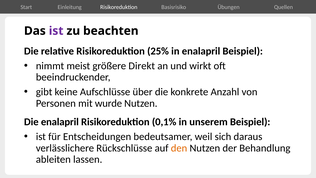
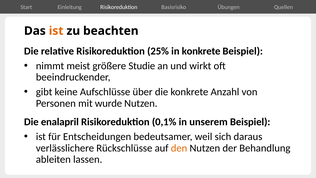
ist colour: purple -> orange (56, 31)
in enalapril: enalapril -> konkrete (201, 51)
Direkt: Direkt -> Studie (142, 66)
